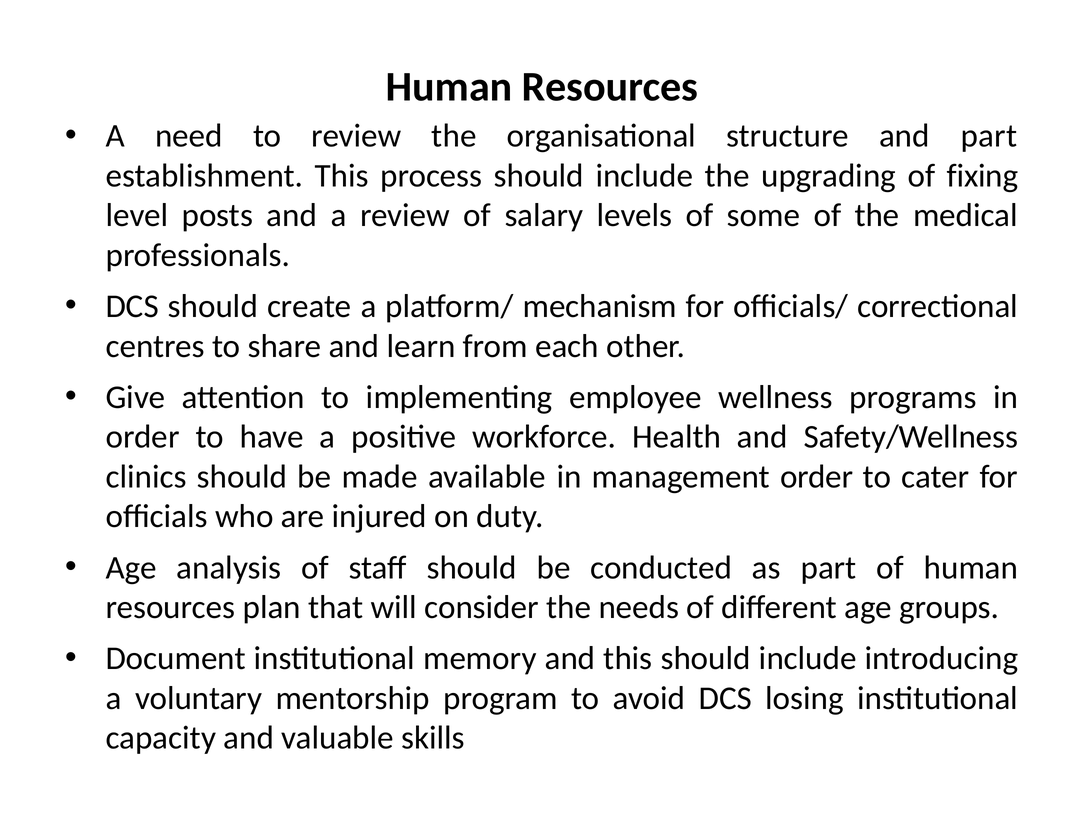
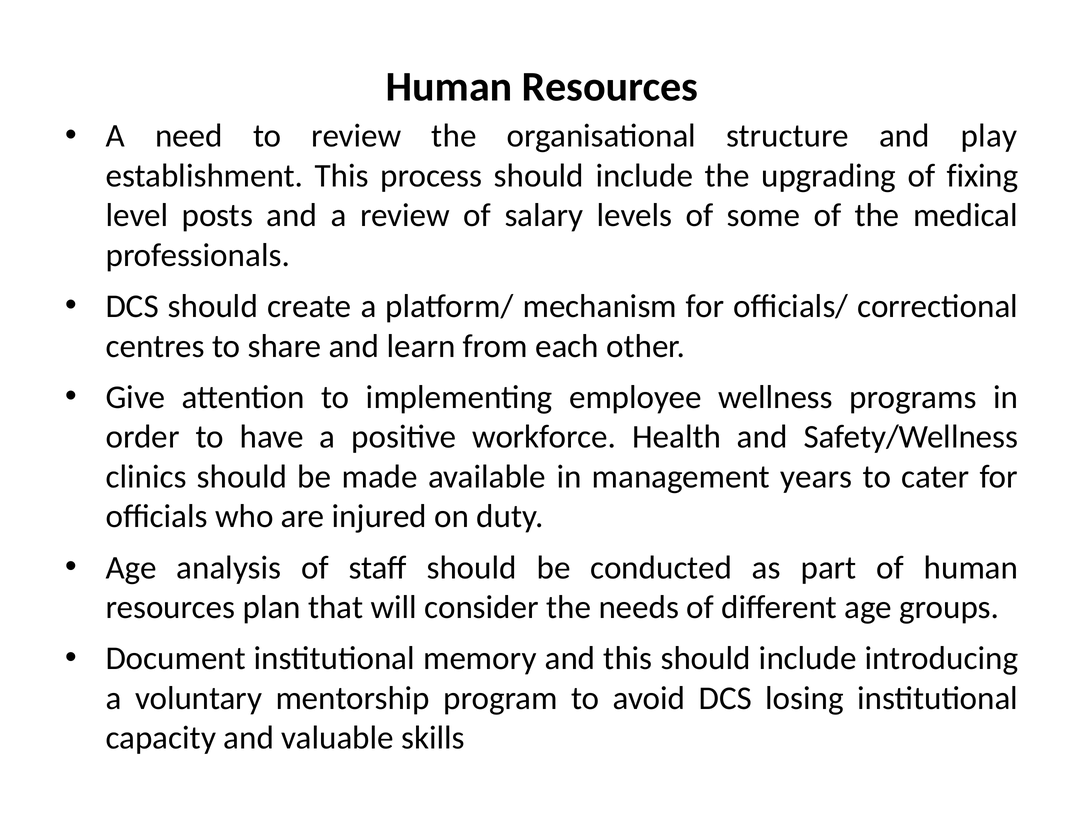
and part: part -> play (989, 136)
management order: order -> years (816, 477)
